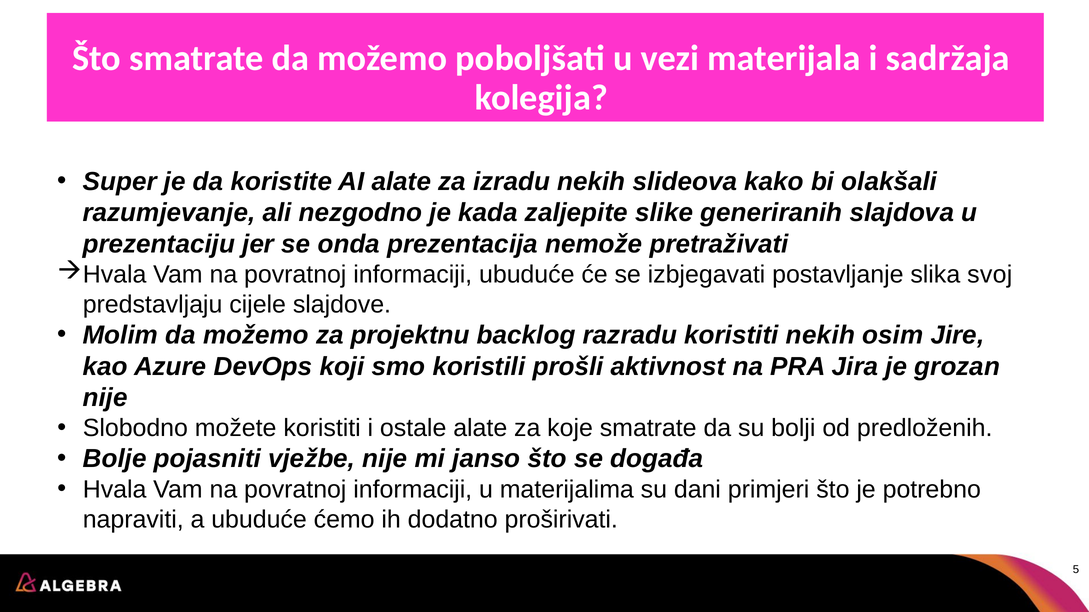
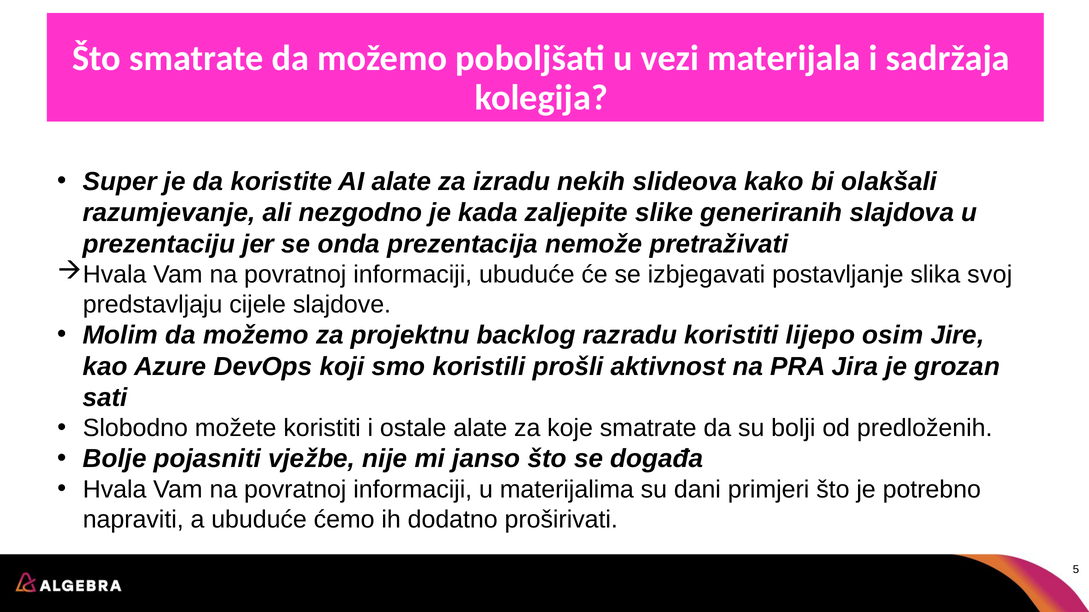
koristiti nekih: nekih -> lijepo (820, 336)
nije: nije -> sati (105, 398)
